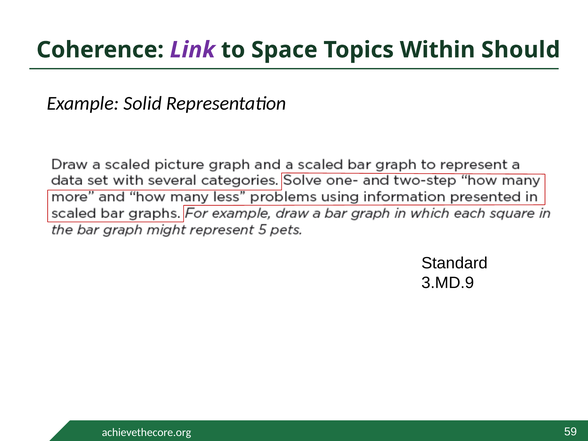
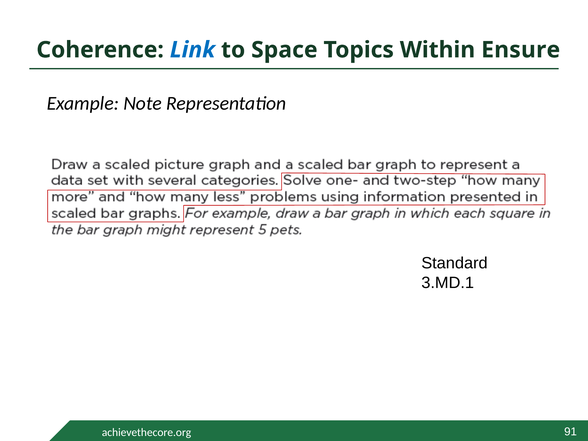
Link colour: purple -> blue (193, 50)
Should: Should -> Ensure (521, 50)
Solid: Solid -> Note (143, 103)
3.MD.9: 3.MD.9 -> 3.MD.1 (448, 283)
59: 59 -> 91 (571, 432)
